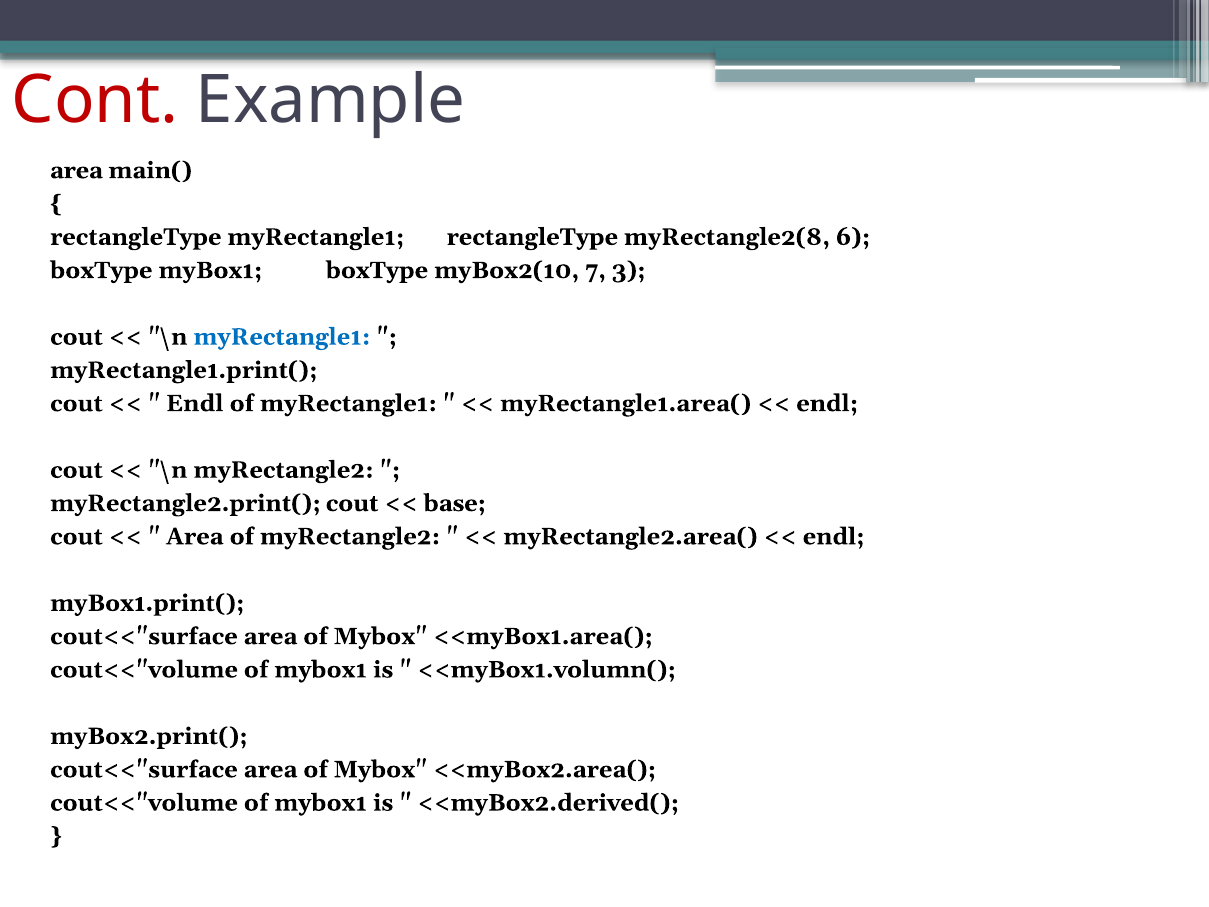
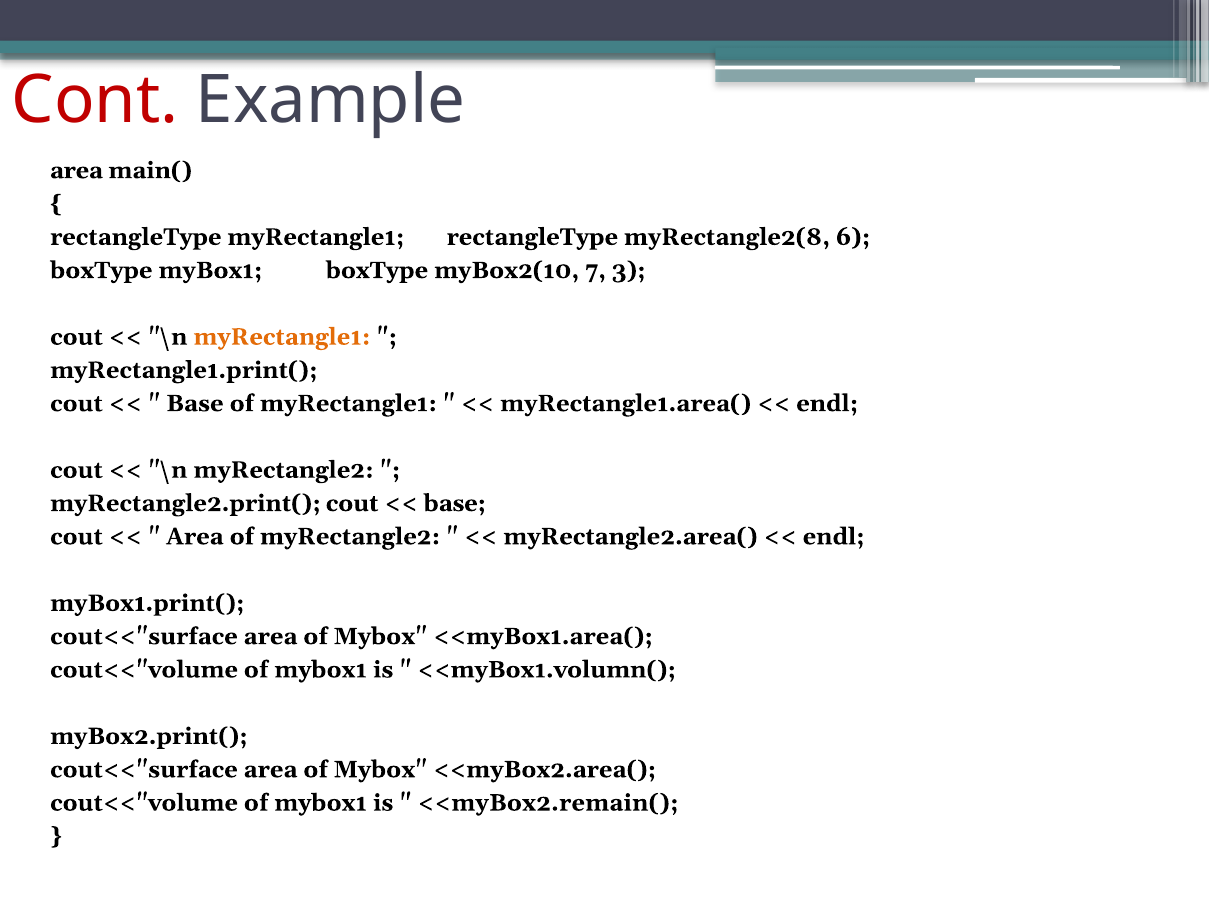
myRectangle1 colour: blue -> orange (282, 337)
Endl: Endl -> Base (195, 403)
<<myBox2.derived(: <<myBox2.derived( -> <<myBox2.remain( (548, 803)
